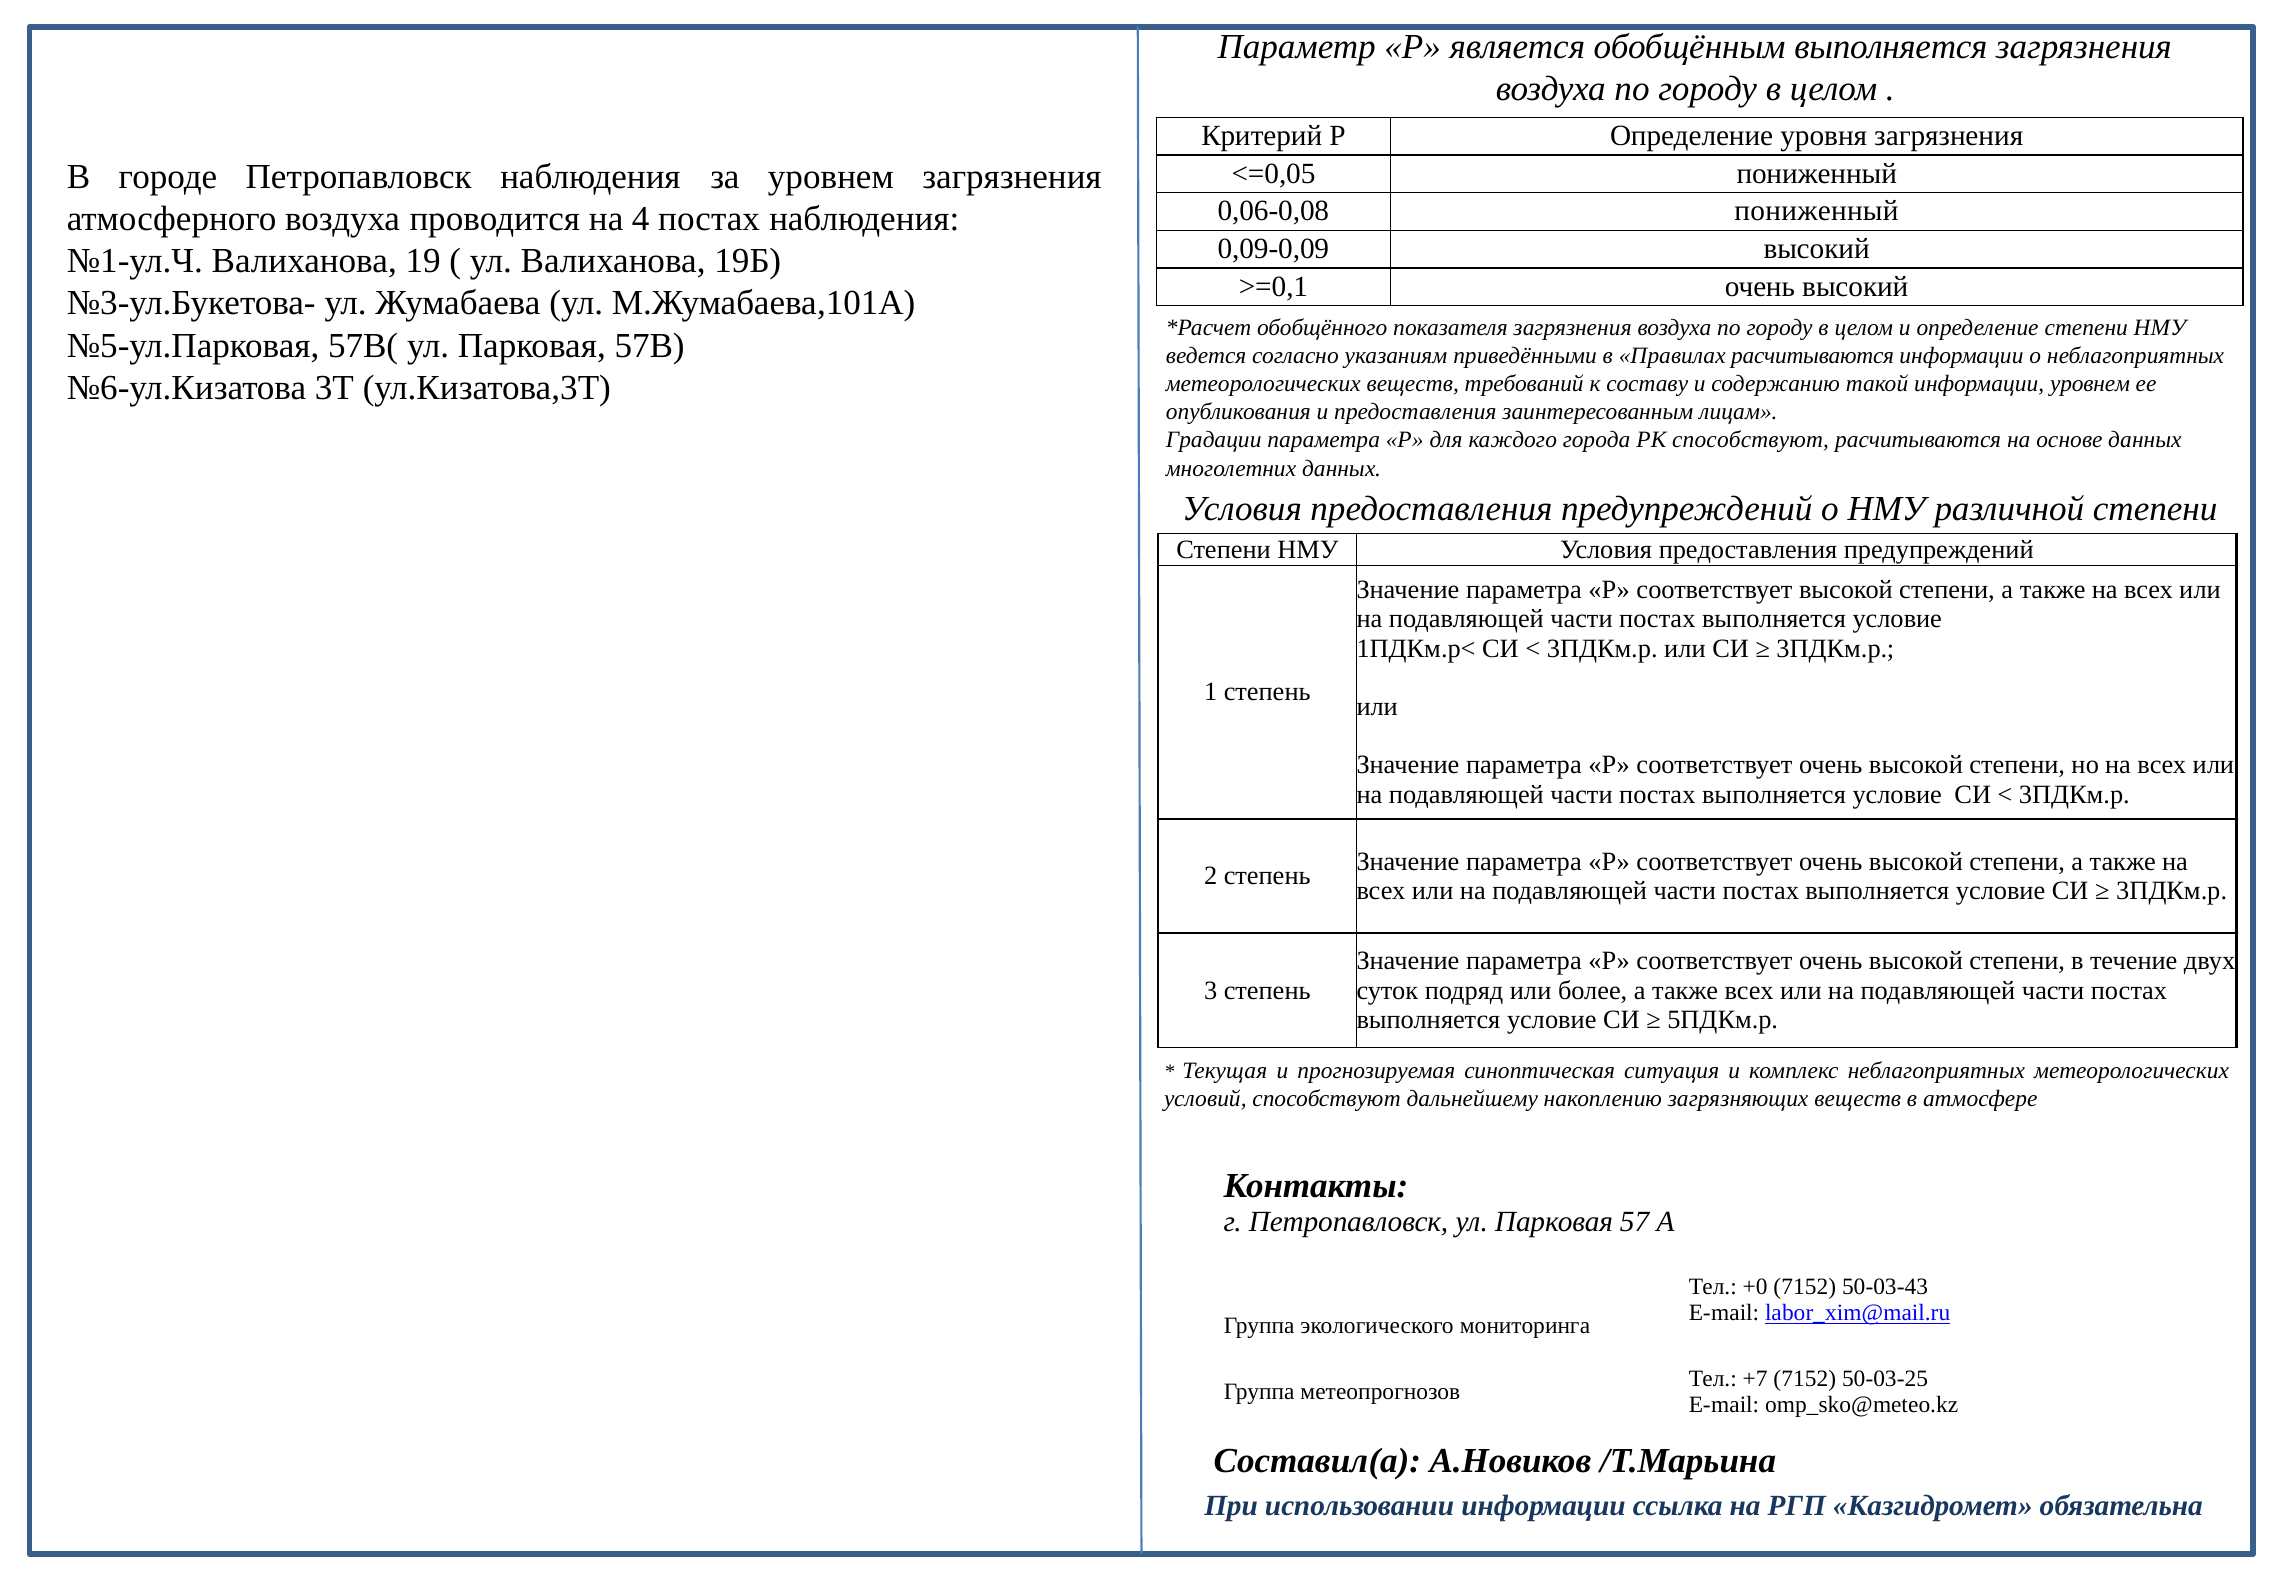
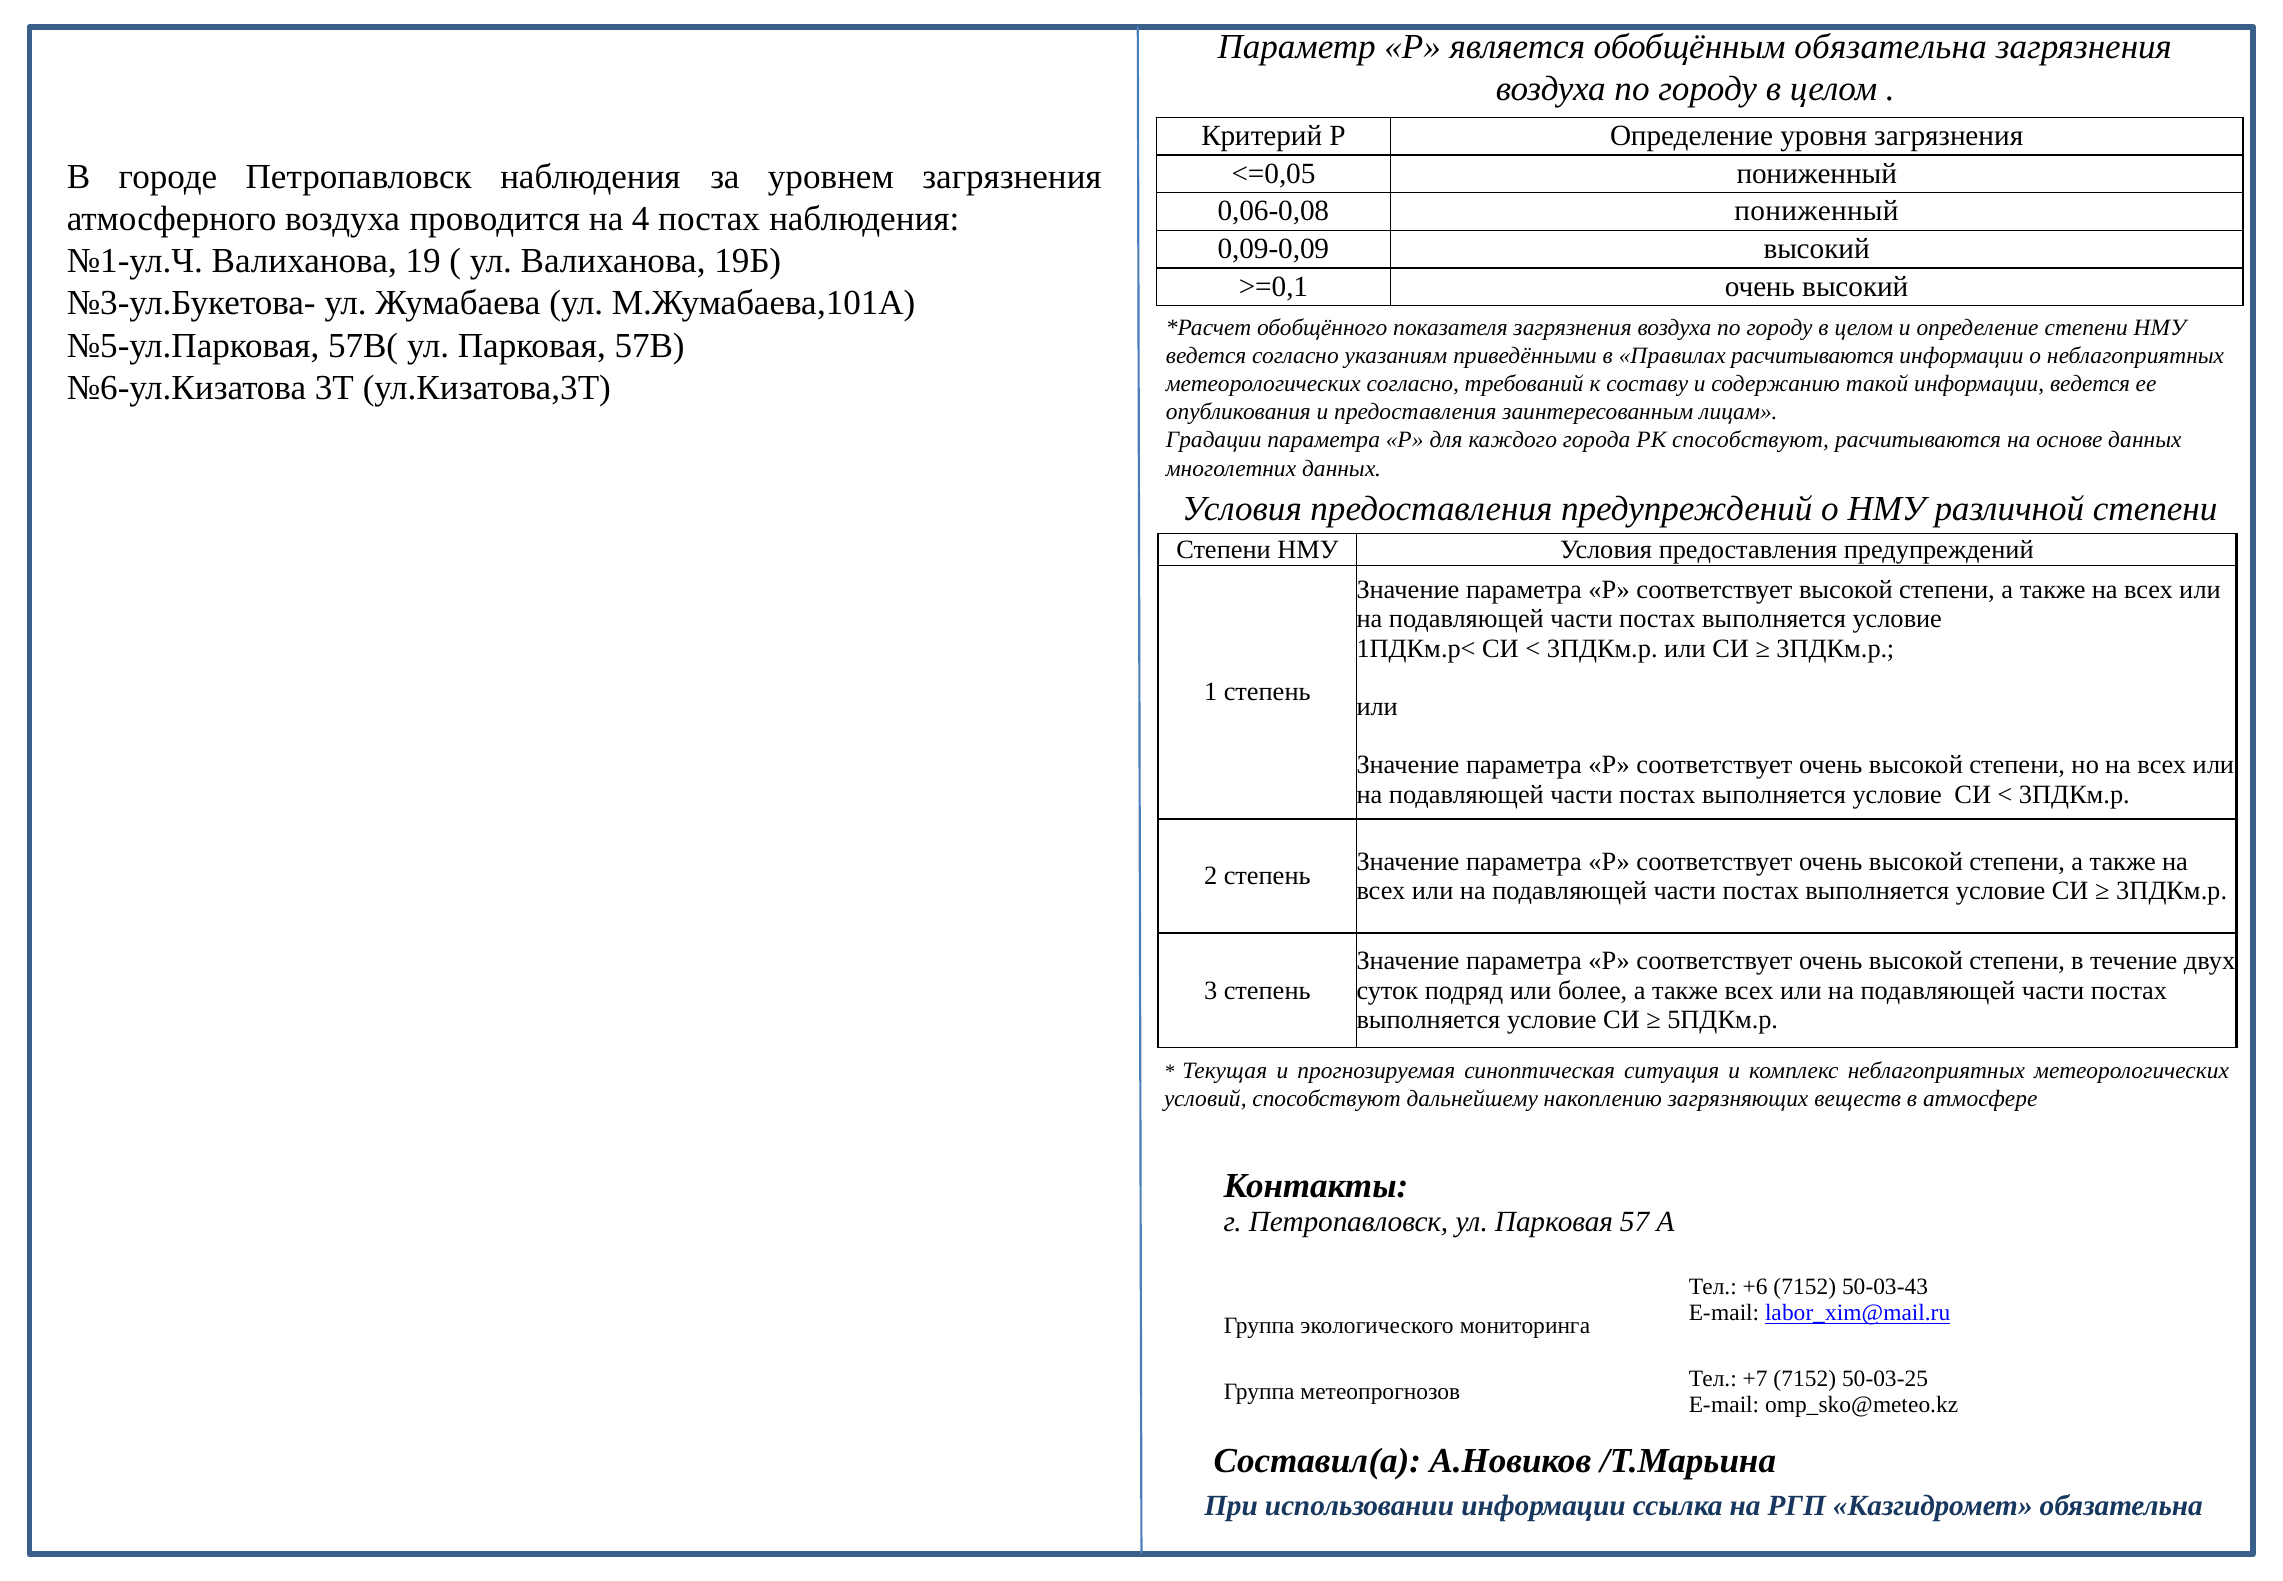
обобщённым выполняется: выполняется -> обязательна (1891, 47)
метеорологических веществ: веществ -> согласно (1413, 384)
информации уровнем: уровнем -> ведется (2090, 384)
+0: +0 -> +6 (1755, 1287)
